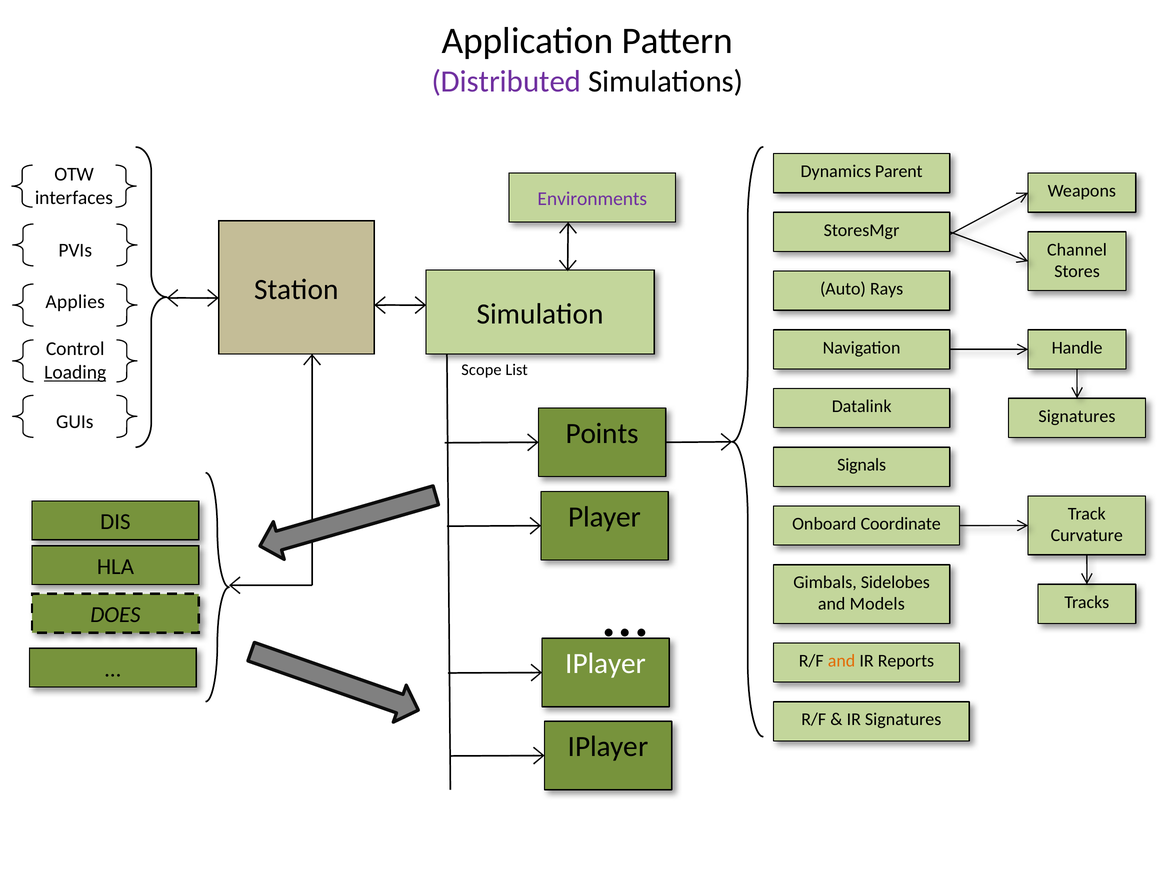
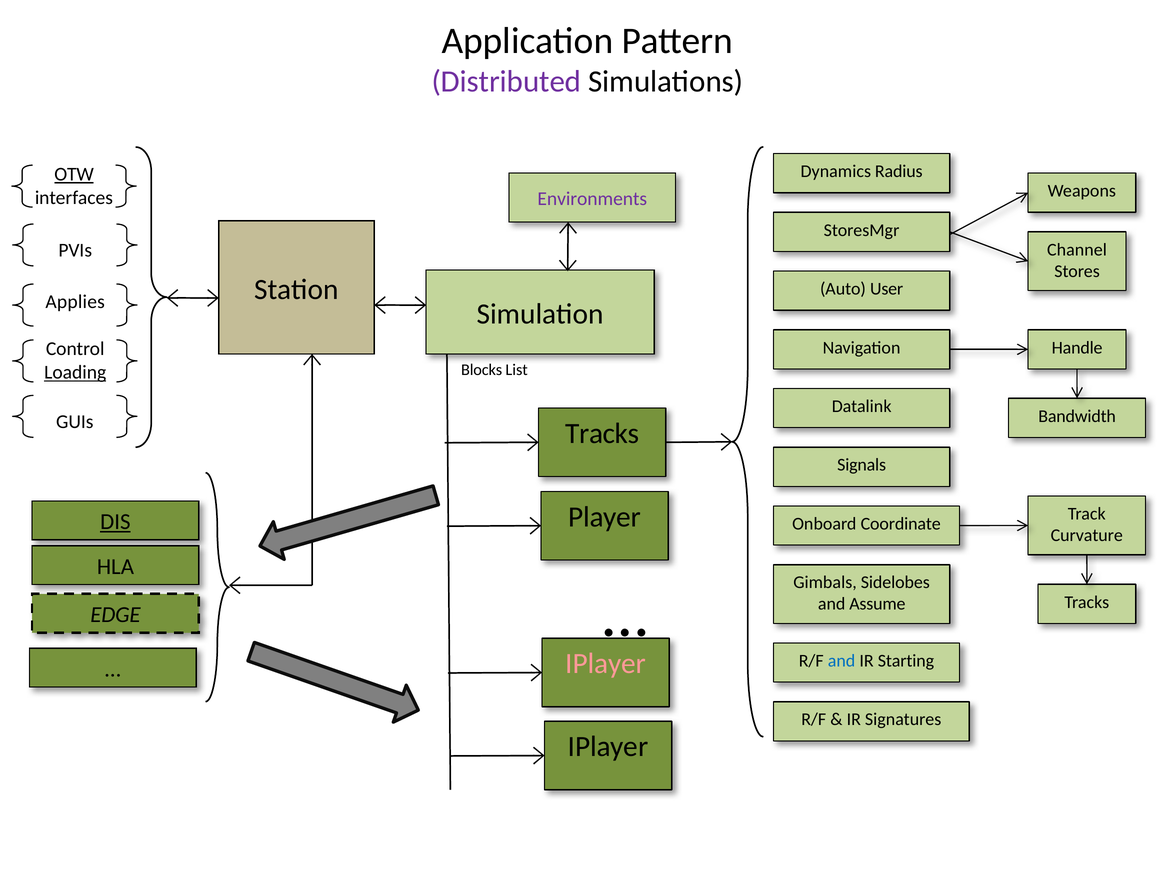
Parent: Parent -> Radius (899, 171)
OTW underline: none -> present (74, 174)
Rays: Rays -> User (887, 289)
Scope: Scope -> Blocks (482, 370)
Signatures: Signatures -> Bandwidth (1077, 416)
GUIs Points: Points -> Tracks (602, 434)
DIS underline: none -> present (115, 522)
Models: Models -> Assume (877, 604)
DOES: DOES -> EDGE (115, 615)
IPlayer colour: white -> pink (606, 664)
and colour: orange -> blue (842, 661)
Reports: Reports -> Starting (906, 661)
